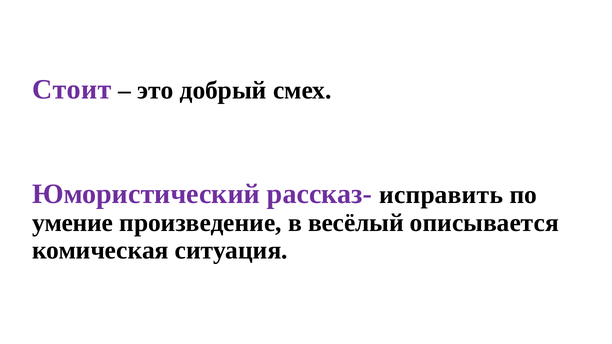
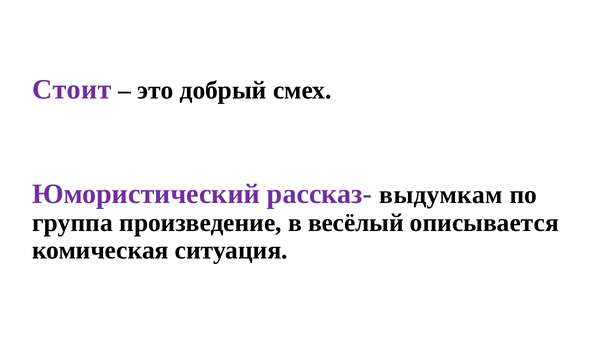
исправить: исправить -> выдумкам (441, 195)
умение: умение -> группа (72, 223)
